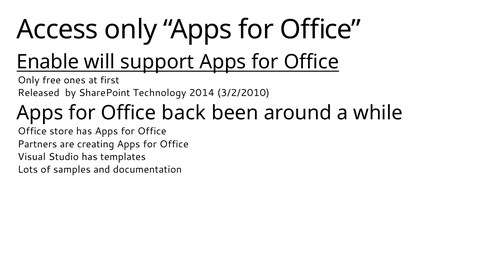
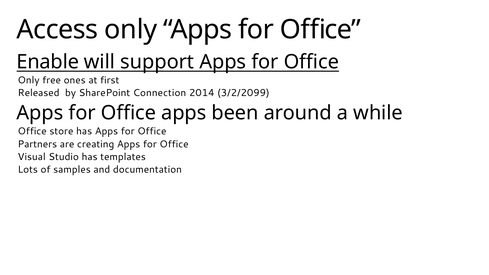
Technology: Technology -> Connection (160, 93)
3/2/2010: 3/2/2010 -> 3/2/2099 (243, 93)
Office back: back -> apps (184, 113)
